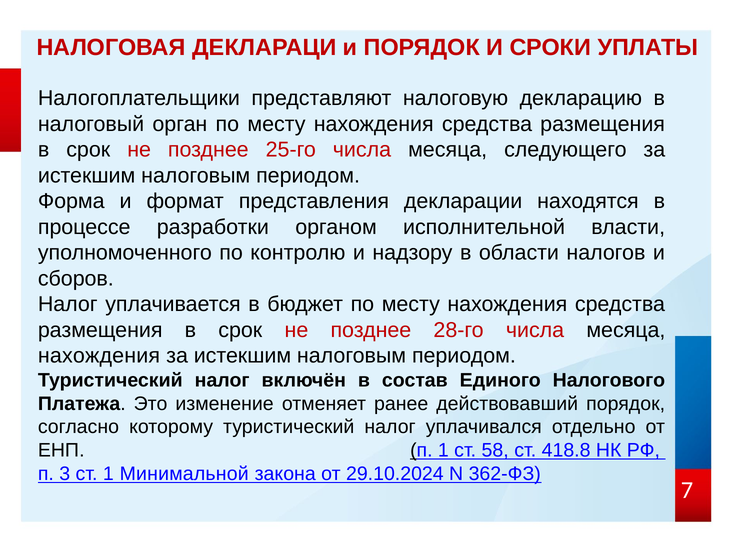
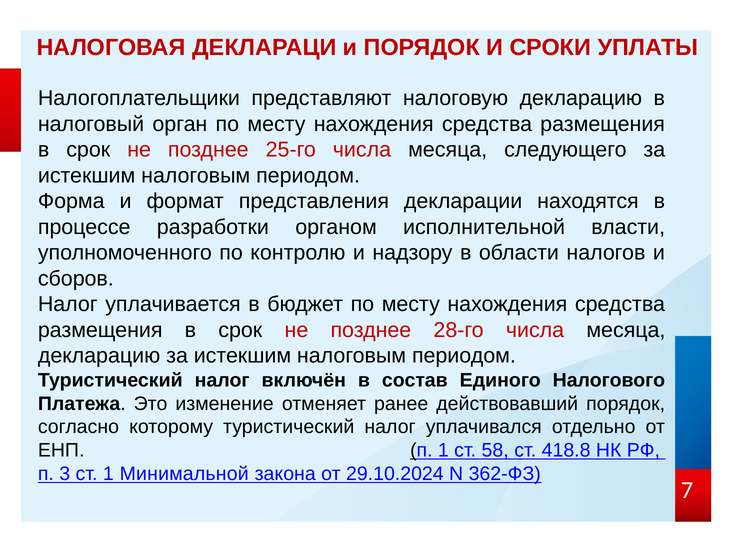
нахождения: нахождения -> декларацию (99, 356)
